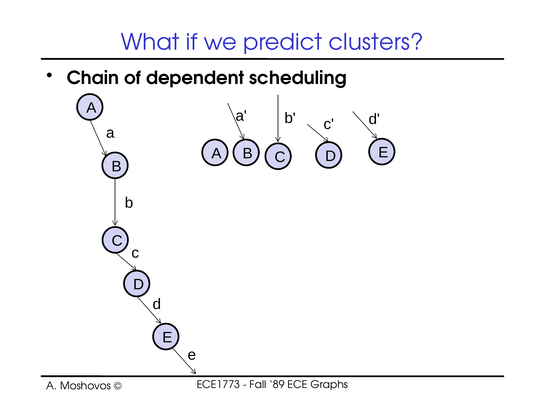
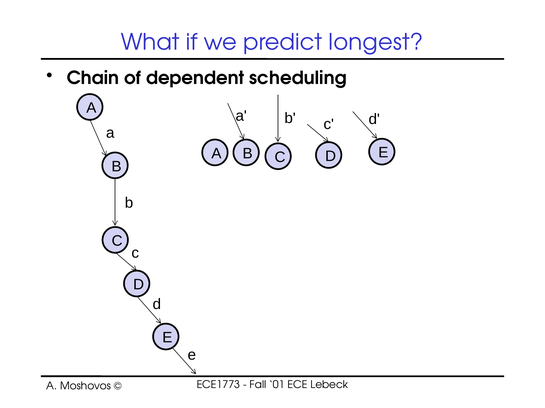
clusters: clusters -> longest (376, 42)
89: 89 -> 01 (277, 385)
Graphs: Graphs -> Lebeck (329, 385)
